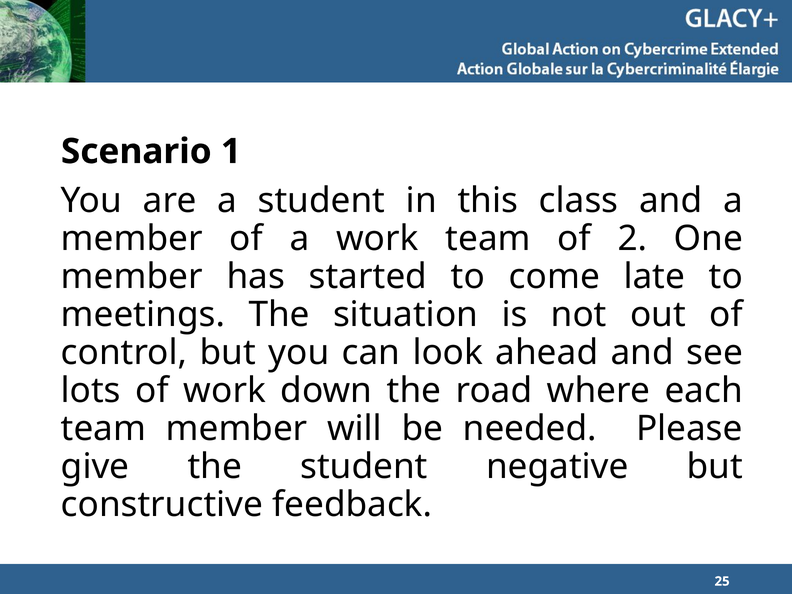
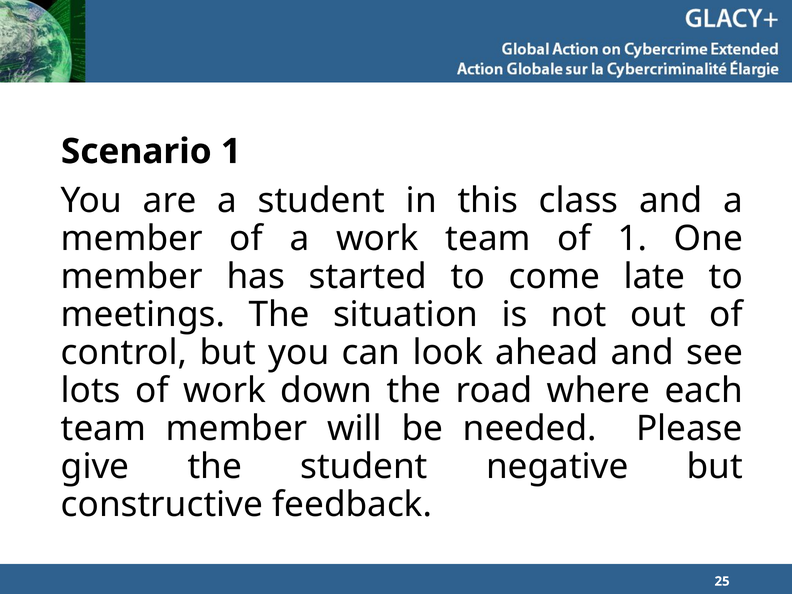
of 2: 2 -> 1 (632, 239)
